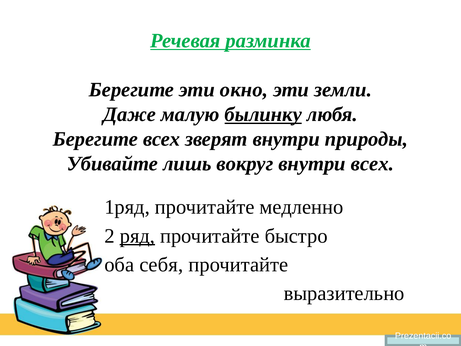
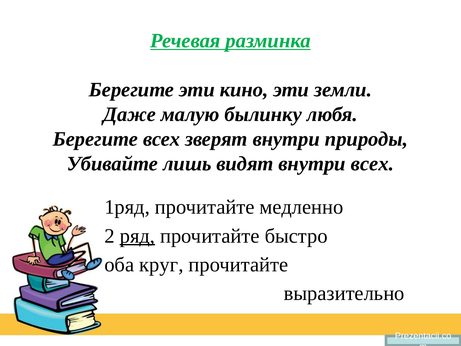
окно: окно -> кино (244, 90)
былинку underline: present -> none (263, 114)
вокруг: вокруг -> видят (245, 164)
себя: себя -> круг (161, 264)
